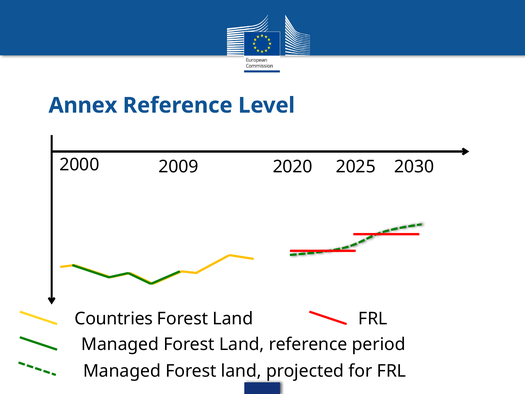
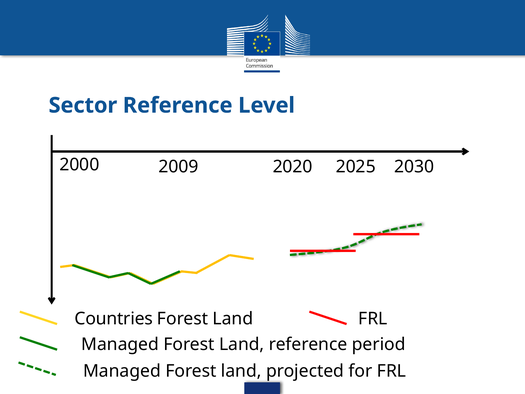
Annex: Annex -> Sector (83, 105)
